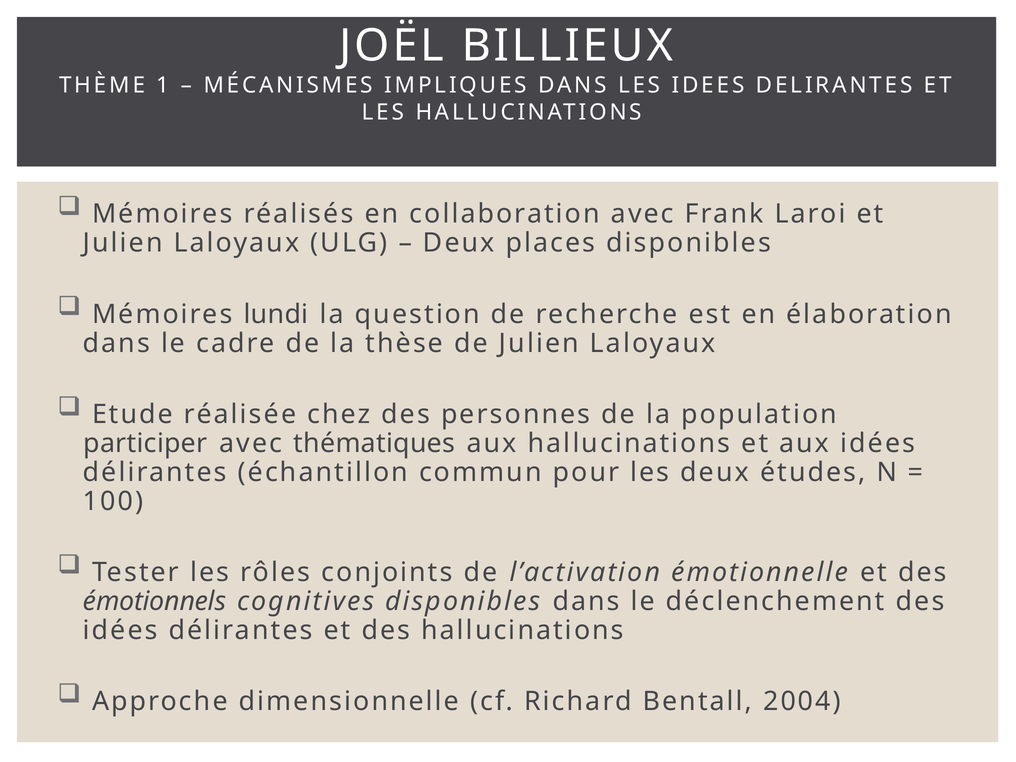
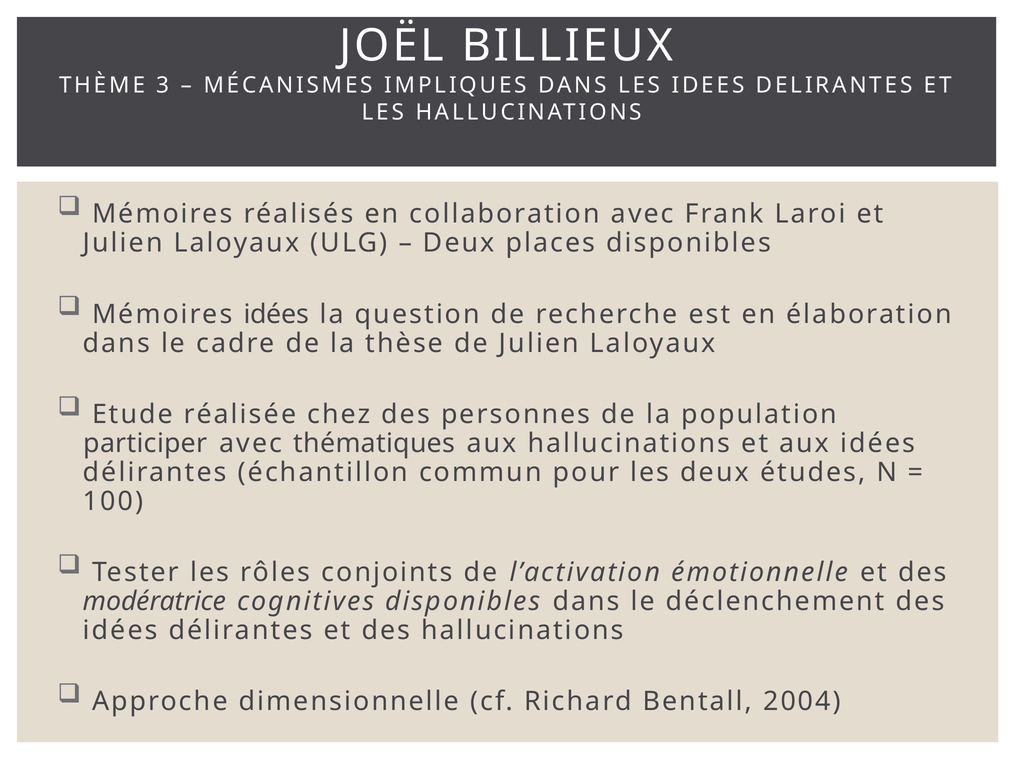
1: 1 -> 3 (163, 85)
Mémoires lundi: lundi -> idées (276, 314)
émotionnels: émotionnels -> modératrice (155, 601)
